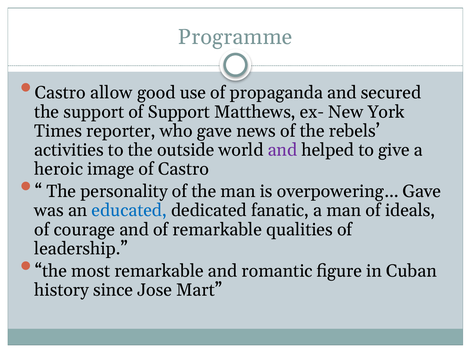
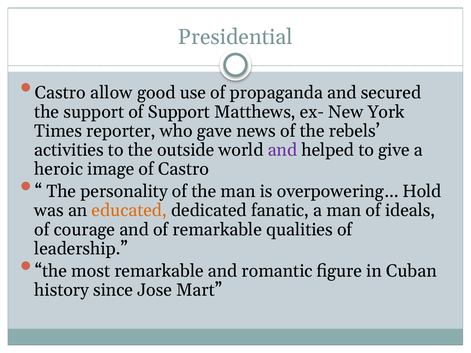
Programme: Programme -> Presidential (235, 37)
overpowering… Gave: Gave -> Hold (422, 191)
educated colour: blue -> orange (129, 211)
